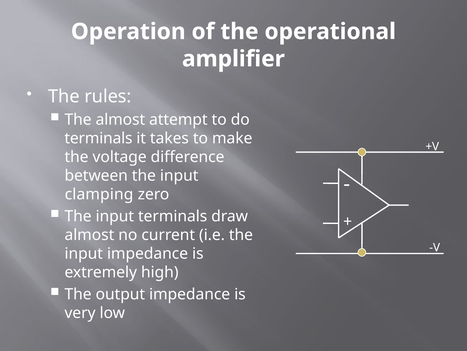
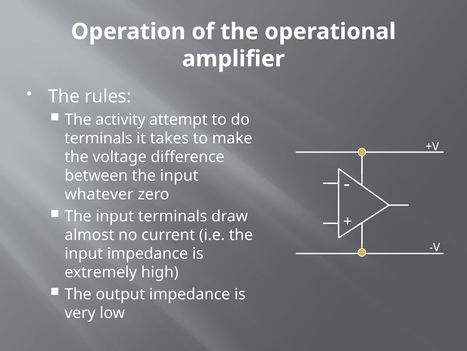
The almost: almost -> activity (120, 119)
clamping: clamping -> whatever (99, 194)
